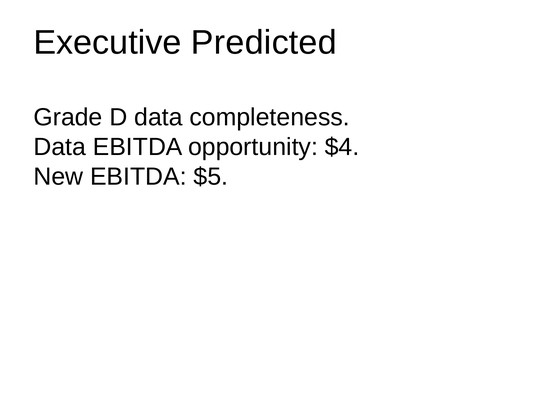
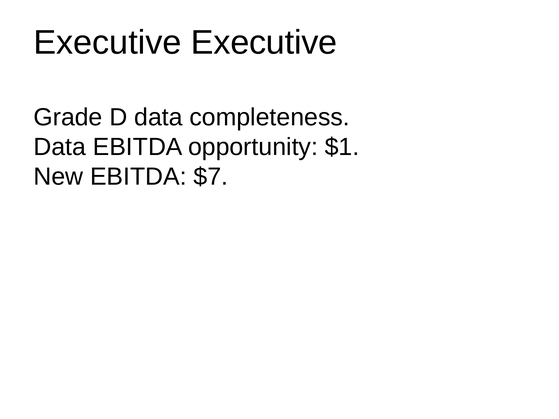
Executive Predicted: Predicted -> Executive (264, 42)
$4: $4 -> $1 (342, 147)
$5: $5 -> $7 (211, 177)
